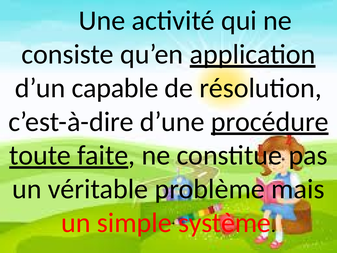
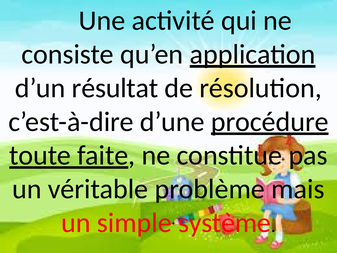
capable: capable -> résultat (115, 88)
